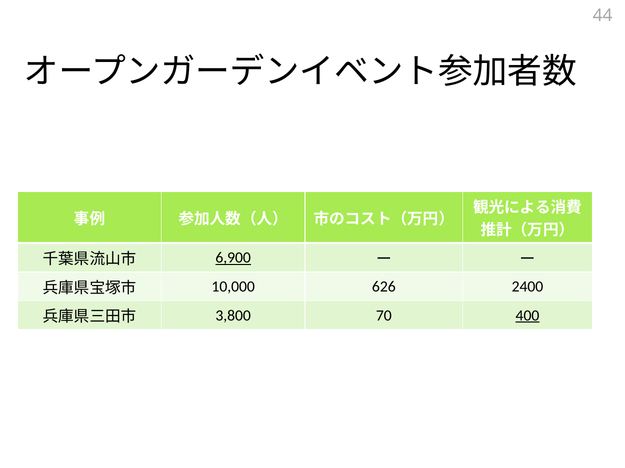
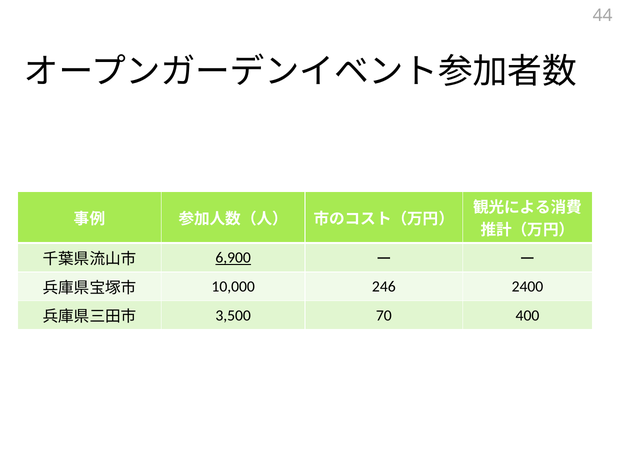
626: 626 -> 246 (384, 287)
3,800: 3,800 -> 3,500 (233, 316)
400 underline: present -> none (527, 316)
